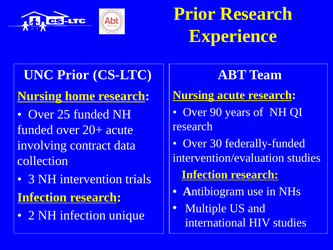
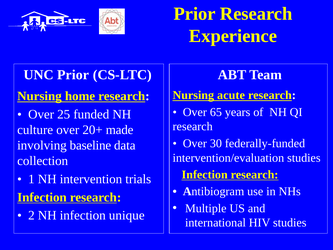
90: 90 -> 65 (216, 112)
funded: funded -> culture (35, 130)
20+ acute: acute -> made (120, 130)
contract: contract -> baseline (90, 145)
3: 3 -> 1 (31, 179)
